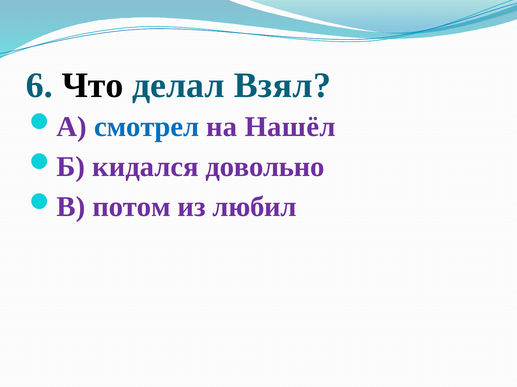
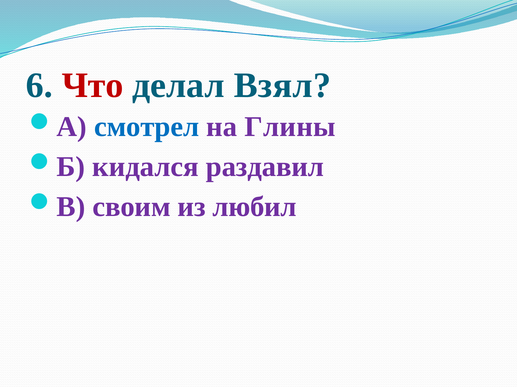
Что colour: black -> red (93, 85)
Нашёл: Нашёл -> Глины (290, 127)
довольно: довольно -> раздавил (265, 167)
потом: потом -> своим (132, 207)
